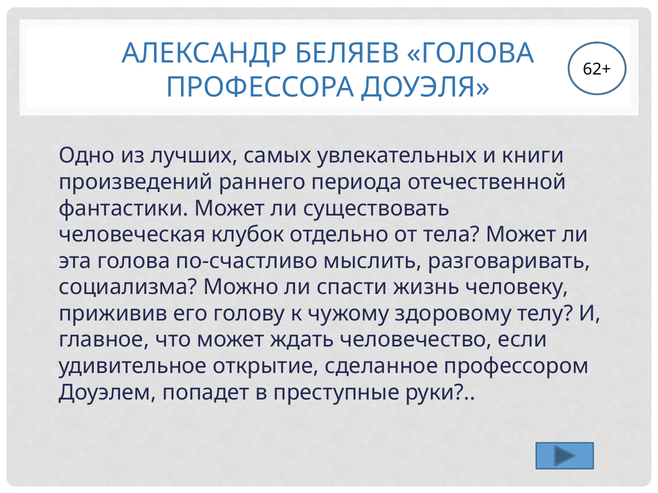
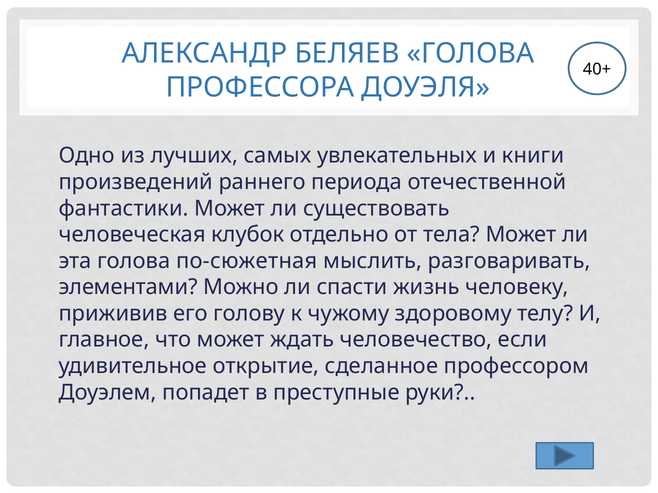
62+: 62+ -> 40+ (597, 69)
по-счастливо: по-счастливо -> по-сюжетная (247, 261)
социализма: социализма -> элементами (128, 287)
